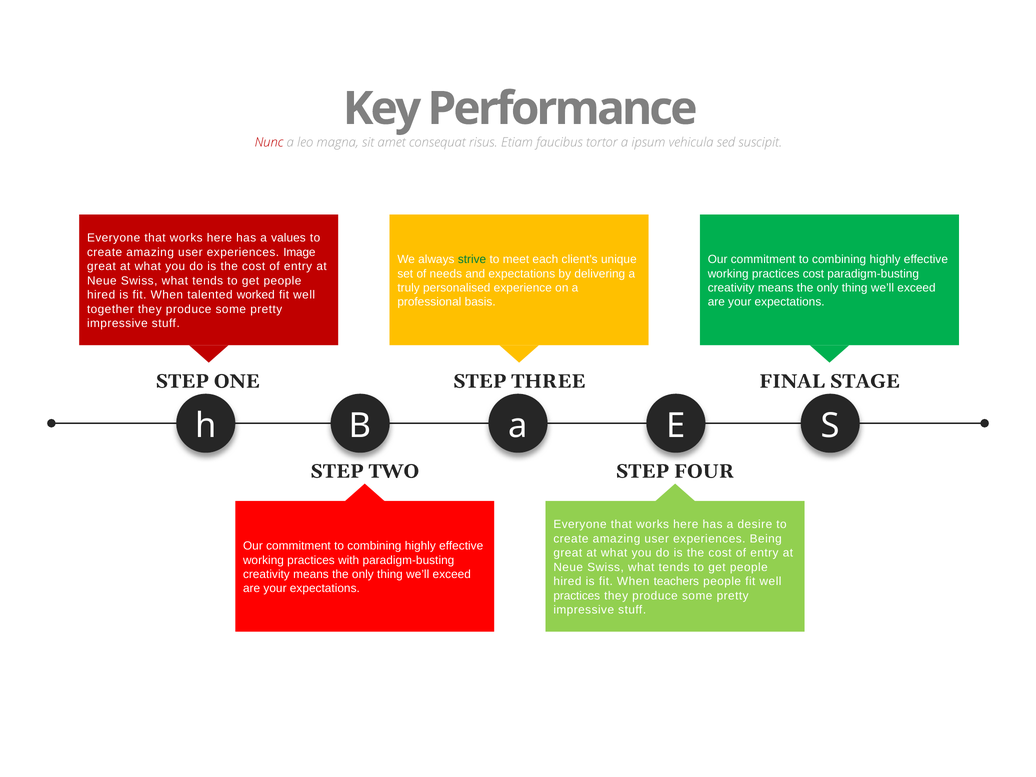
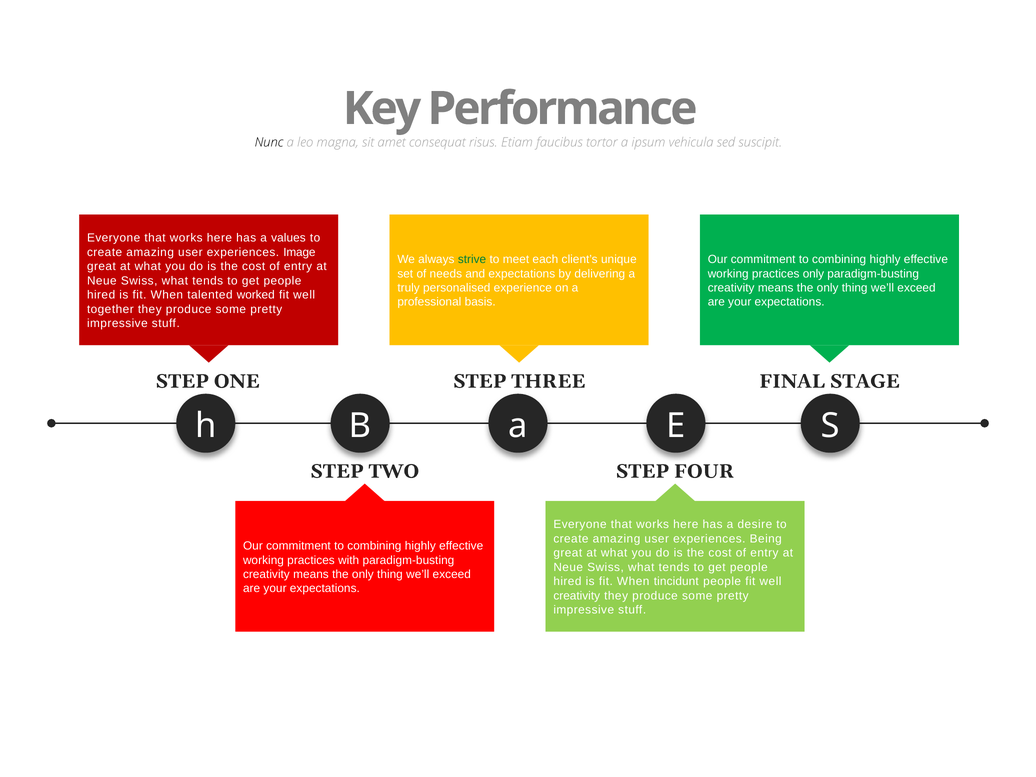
Nunc colour: red -> black (269, 142)
practices cost: cost -> only (813, 274)
teachers: teachers -> tincidunt (676, 581)
practices: practices -> creativity (577, 596)
